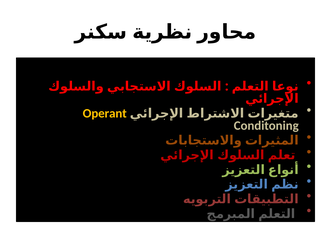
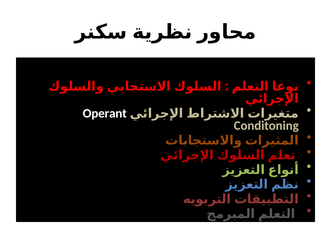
Operant colour: yellow -> white (105, 113)
